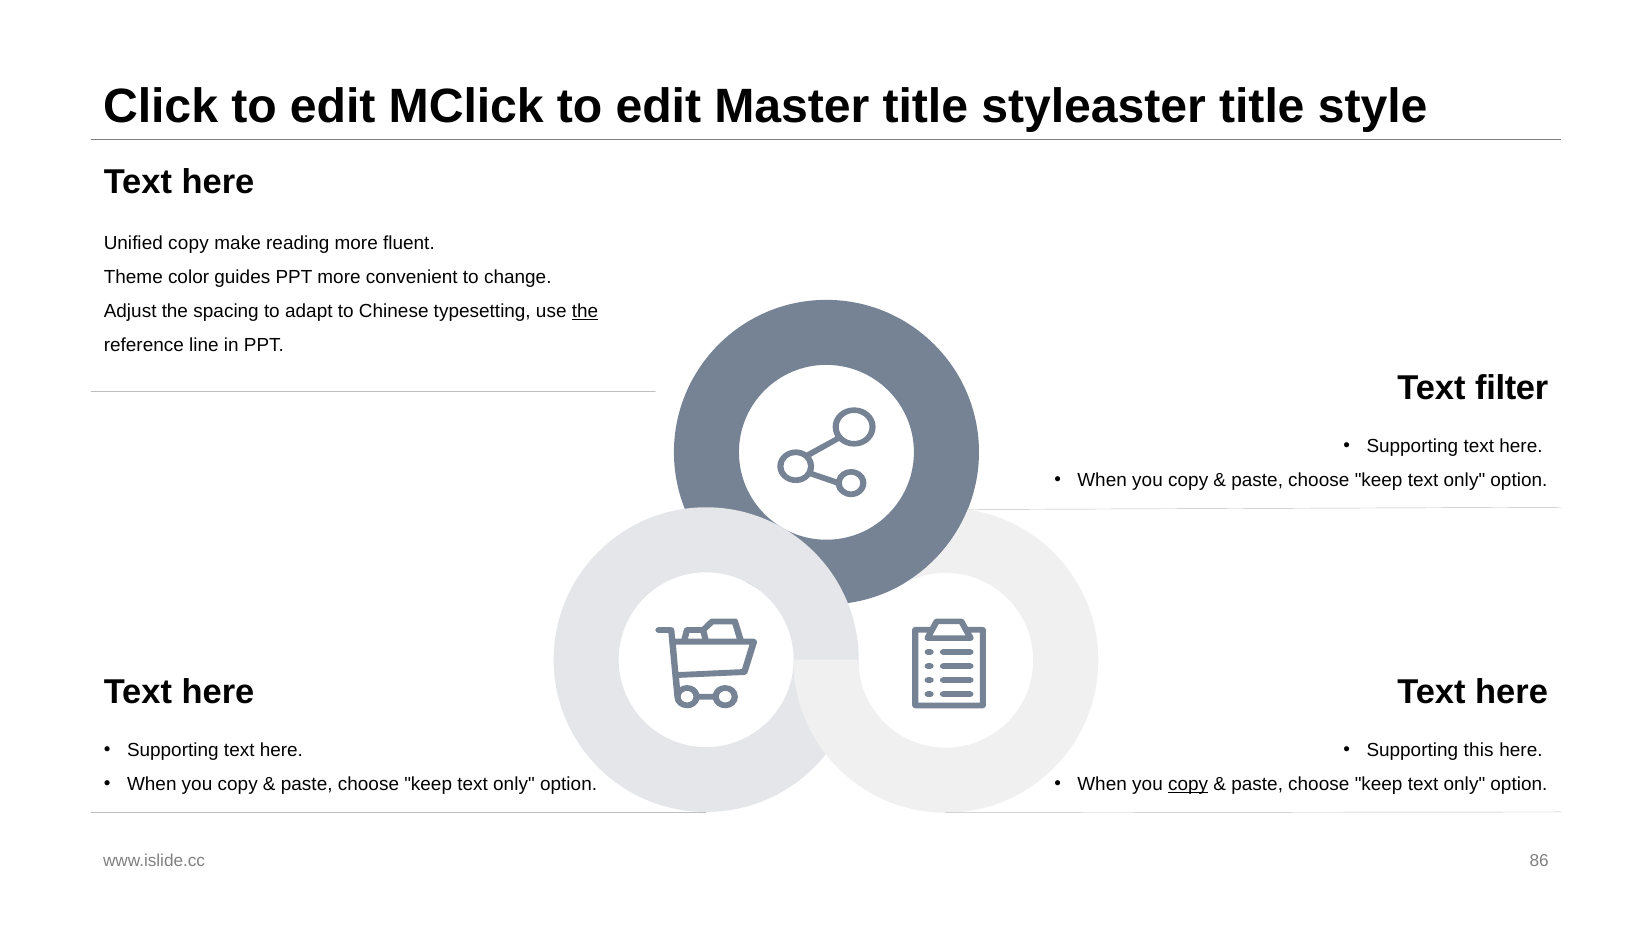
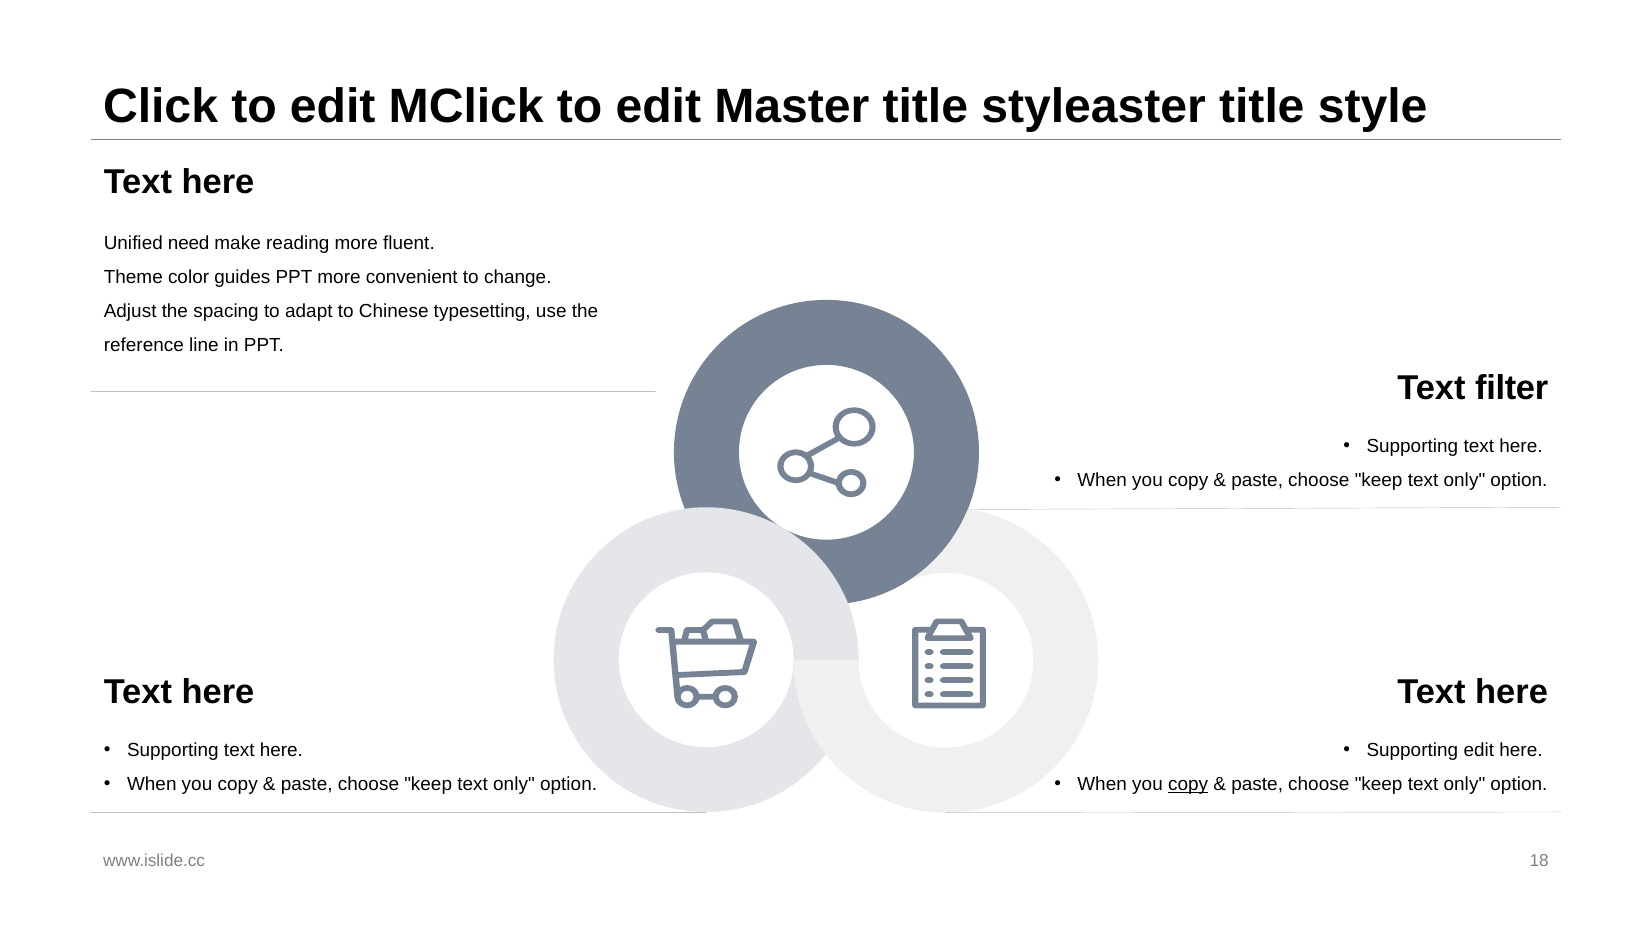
Unified copy: copy -> need (189, 243)
the underline: present -> none (585, 311)
Supporting this: this -> edit (1479, 750)
86: 86 -> 18 (1539, 861)
